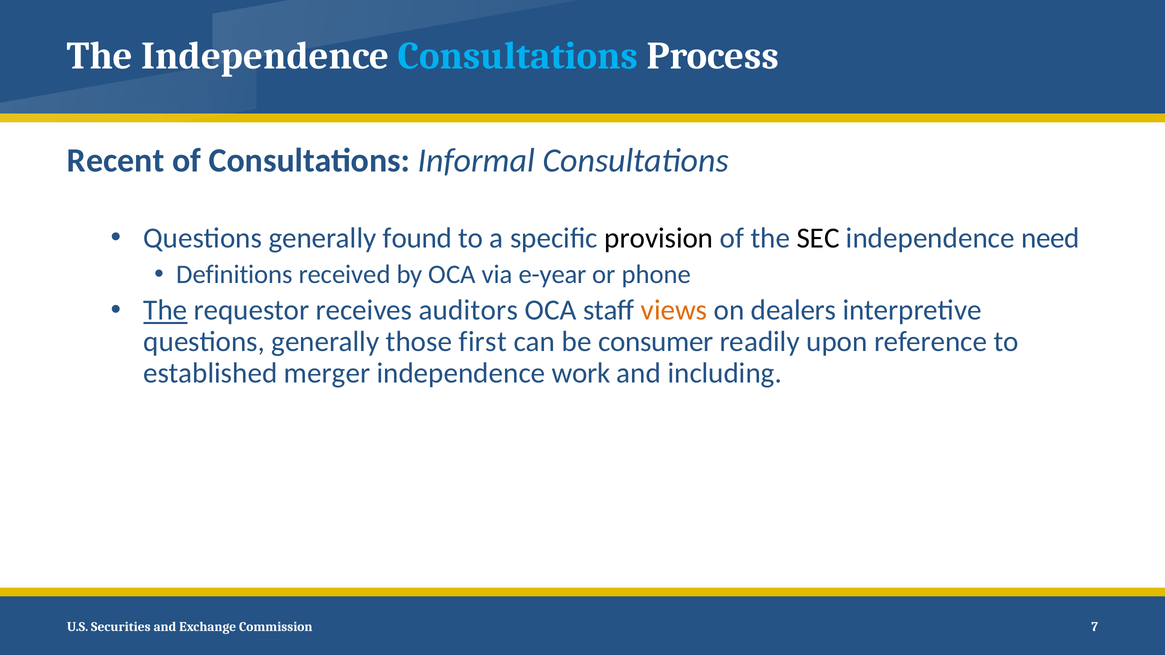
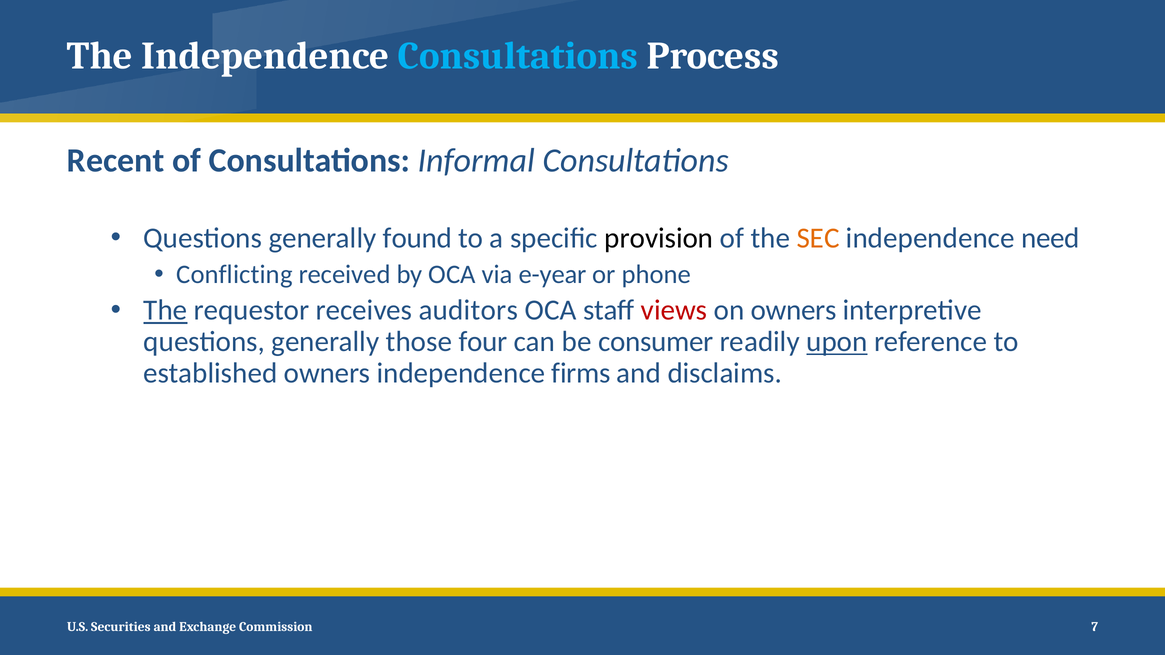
SEC colour: black -> orange (818, 238)
Definitions: Definitions -> Conflicting (234, 274)
views colour: orange -> red (674, 311)
on dealers: dealers -> owners (794, 311)
first: first -> four (483, 342)
upon underline: none -> present (837, 342)
established merger: merger -> owners (327, 373)
work: work -> firms (581, 373)
including: including -> disclaims (725, 373)
